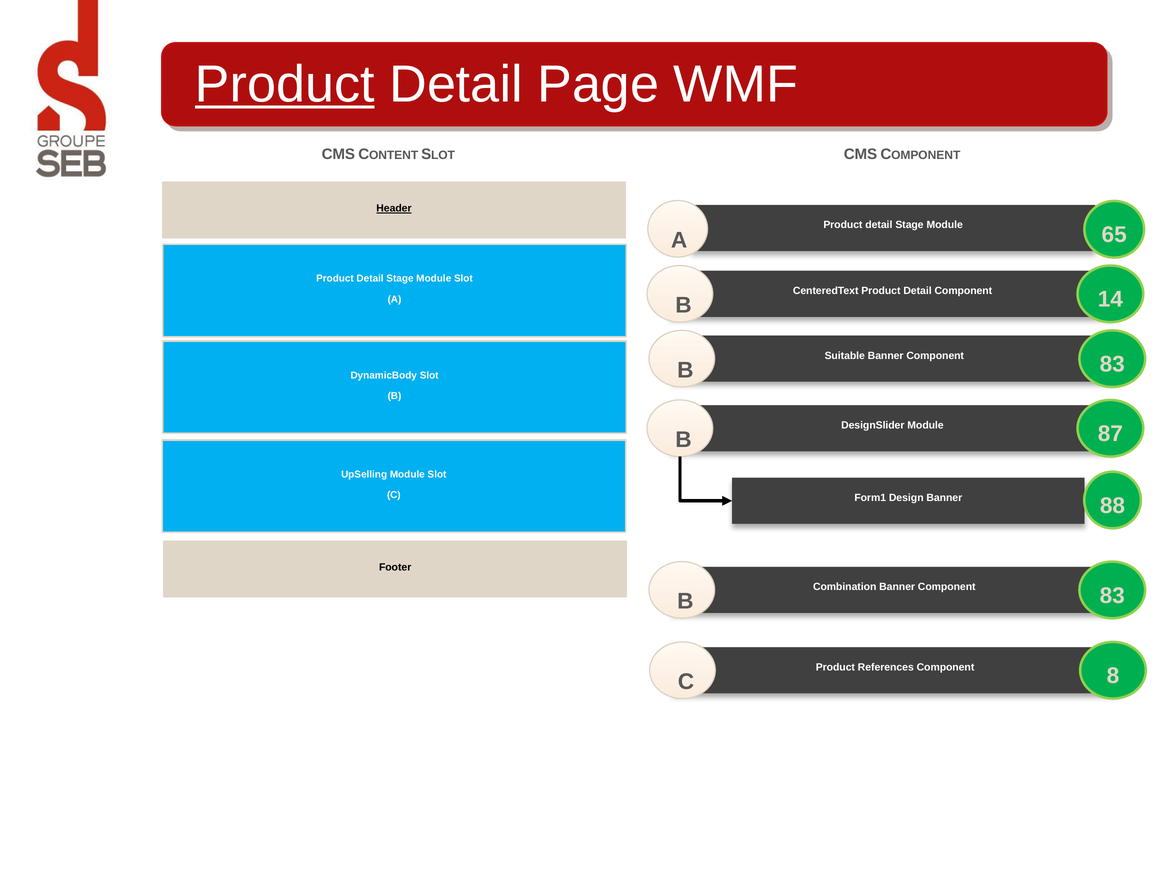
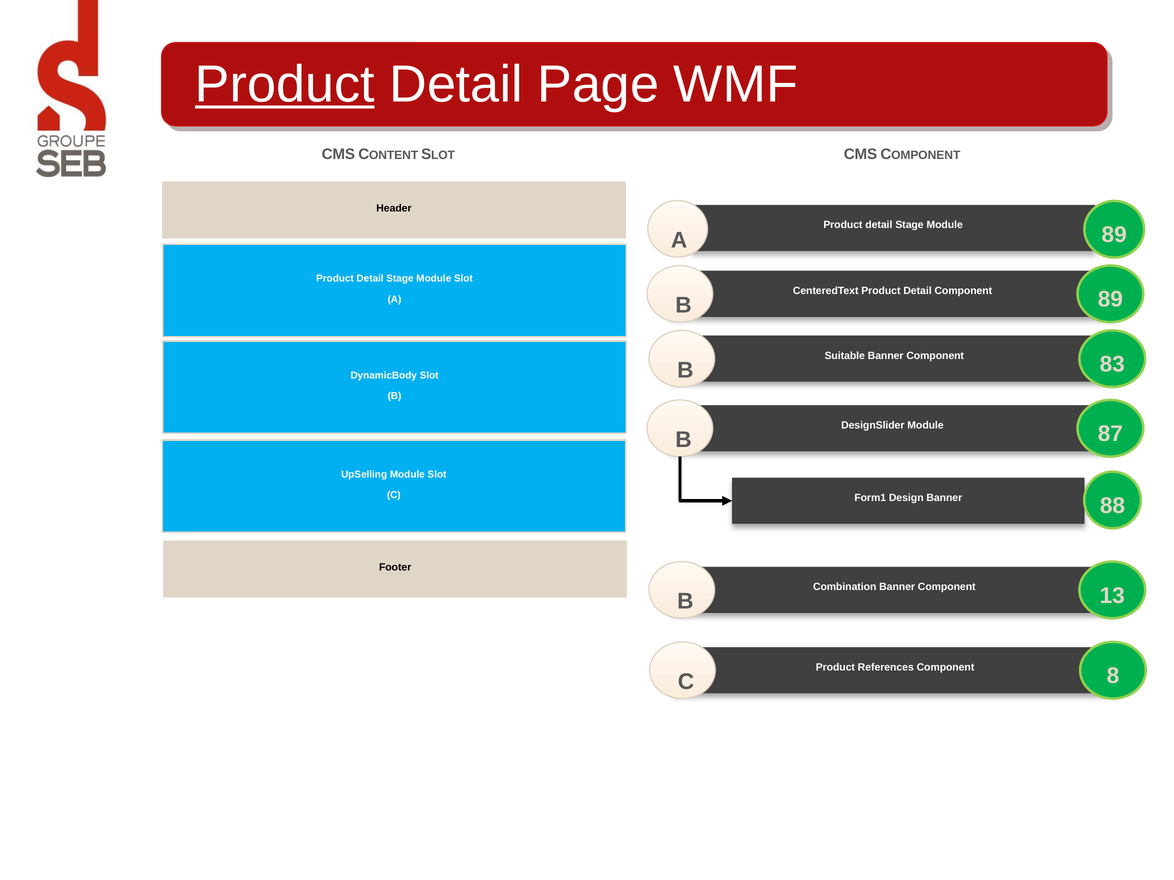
Header underline: present -> none (394, 209)
A 65: 65 -> 89 (1114, 235)
B 14: 14 -> 89 (1110, 300)
83: 83 -> 13 (1112, 596)
